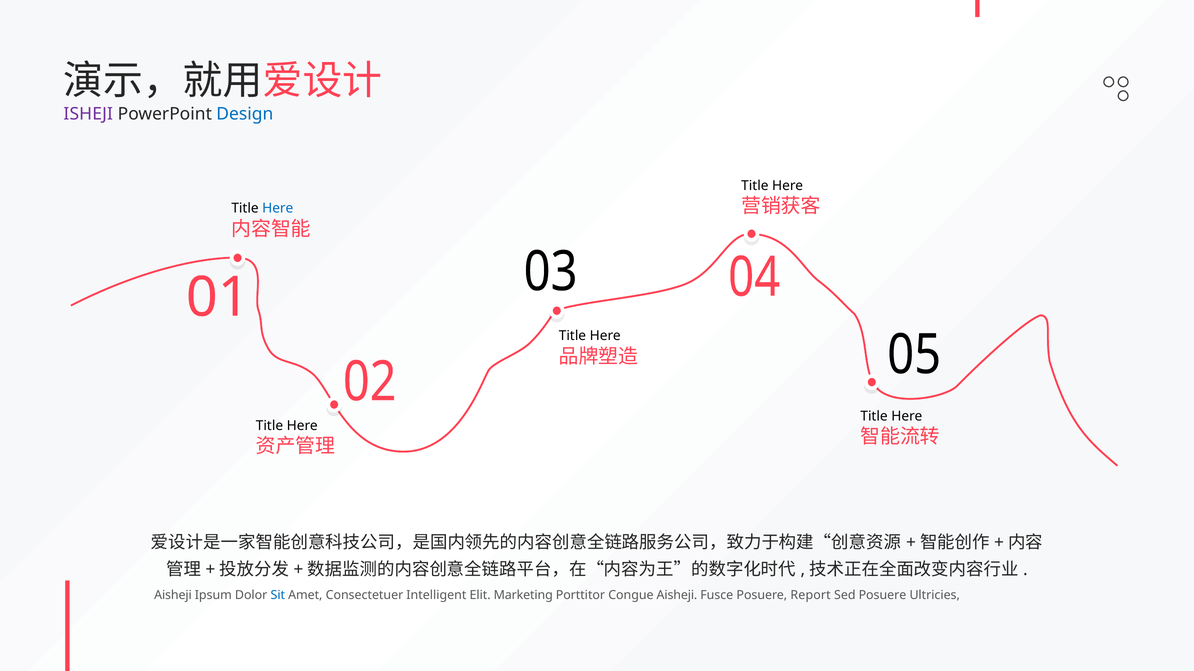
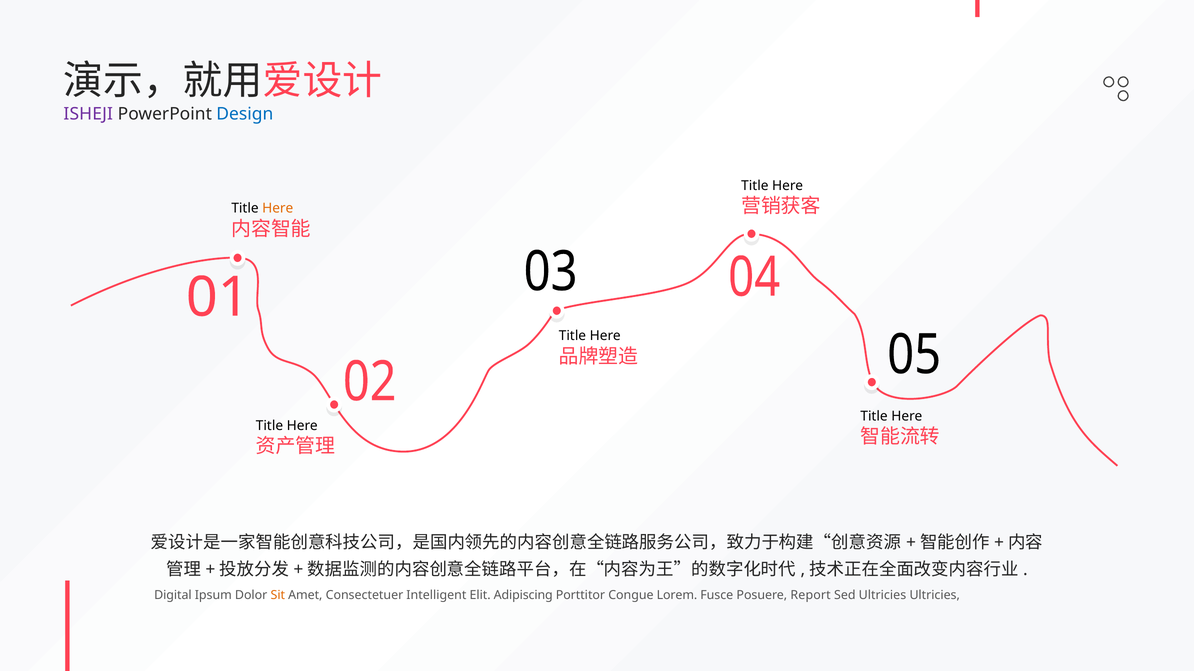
Here colour: blue -> orange (278, 209)
Aisheji: Aisheji -> Digital (173, 596)
Sit colour: blue -> orange (278, 596)
Marketing: Marketing -> Adipiscing (523, 596)
Congue Aisheji: Aisheji -> Lorem (677, 596)
Sed Posuere: Posuere -> Ultricies (882, 596)
